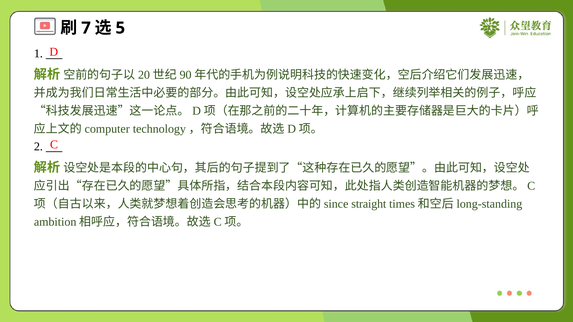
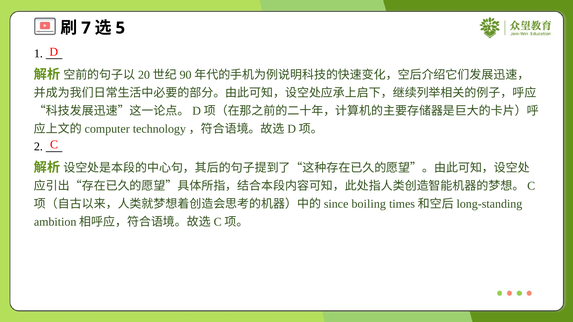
straight: straight -> boiling (369, 204)
